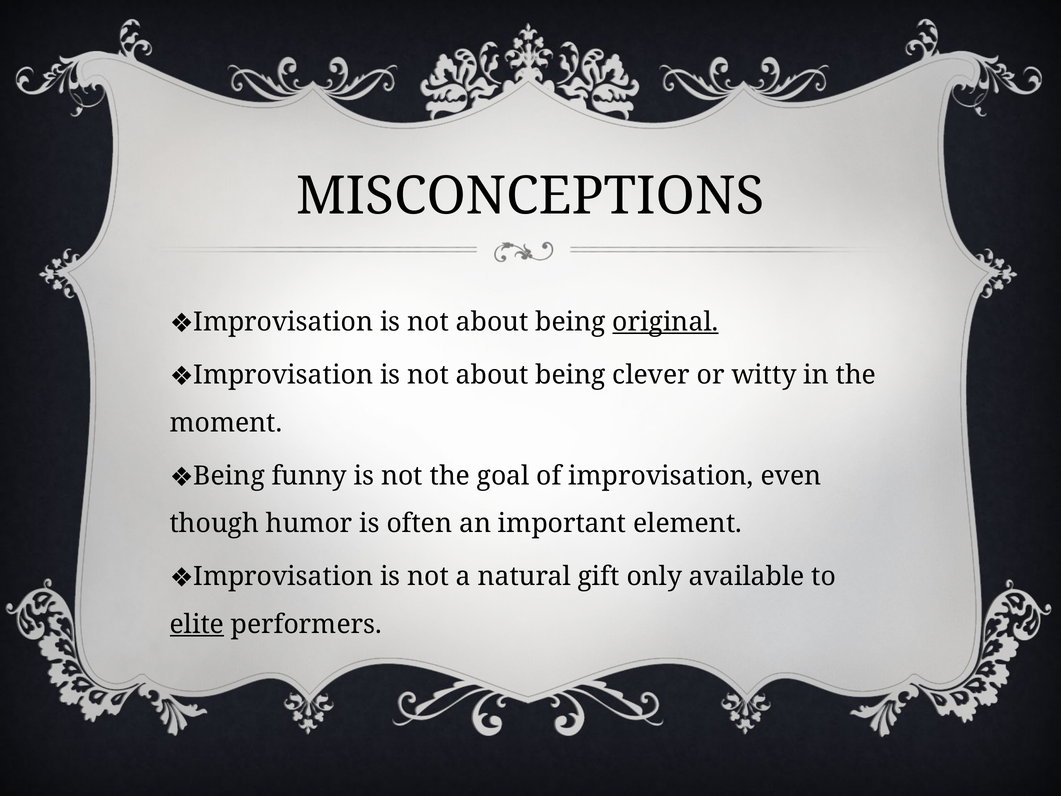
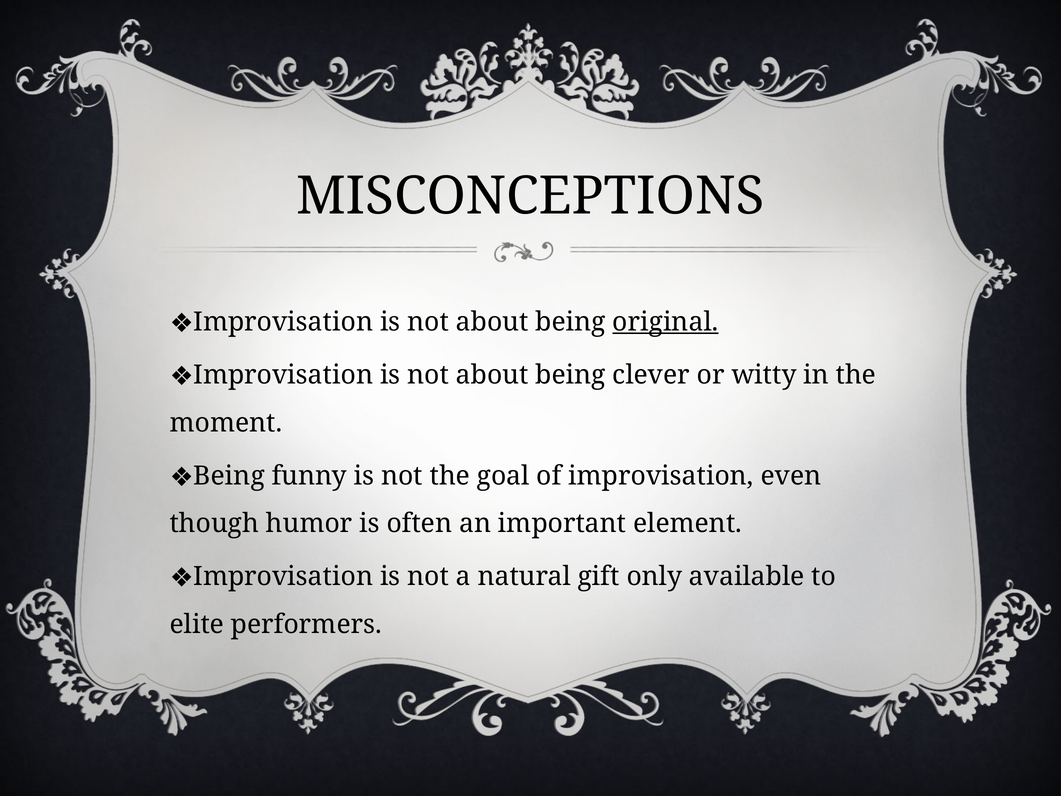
elite underline: present -> none (197, 624)
